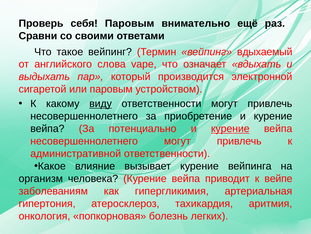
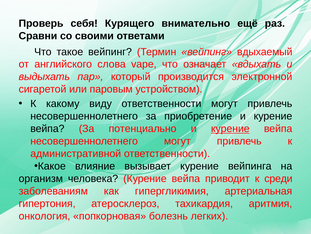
себя Паровым: Паровым -> Курящего (130, 23)
виду underline: present -> none (101, 103)
вейпе: вейпе -> среди (278, 178)
